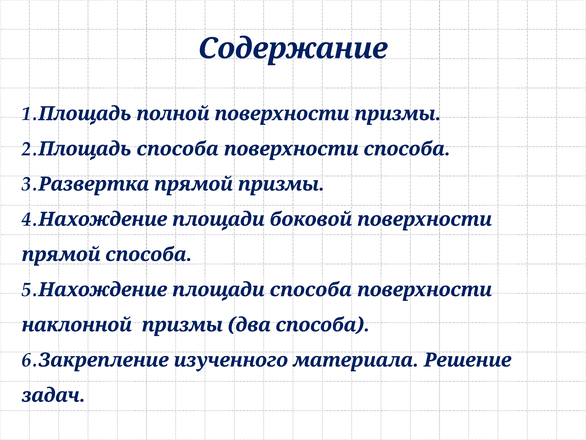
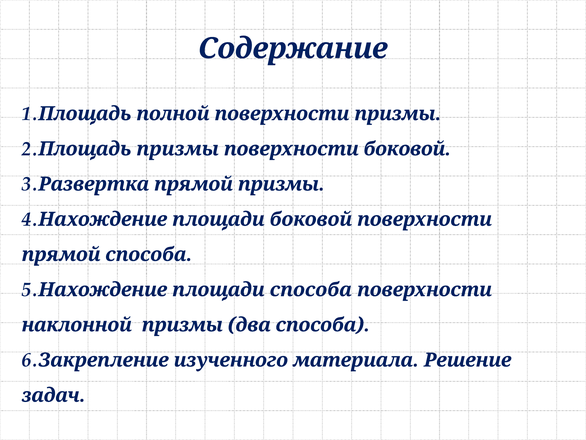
способа: способа -> призмы (178, 149)
поверхности способа: способа -> боковой (407, 149)
